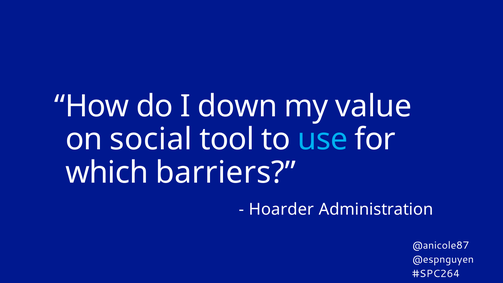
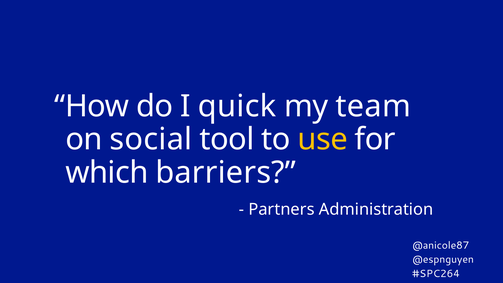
down: down -> quick (237, 106)
value: value -> team (373, 106)
use colour: light blue -> yellow (323, 139)
Hoarder: Hoarder -> Partners (282, 209)
